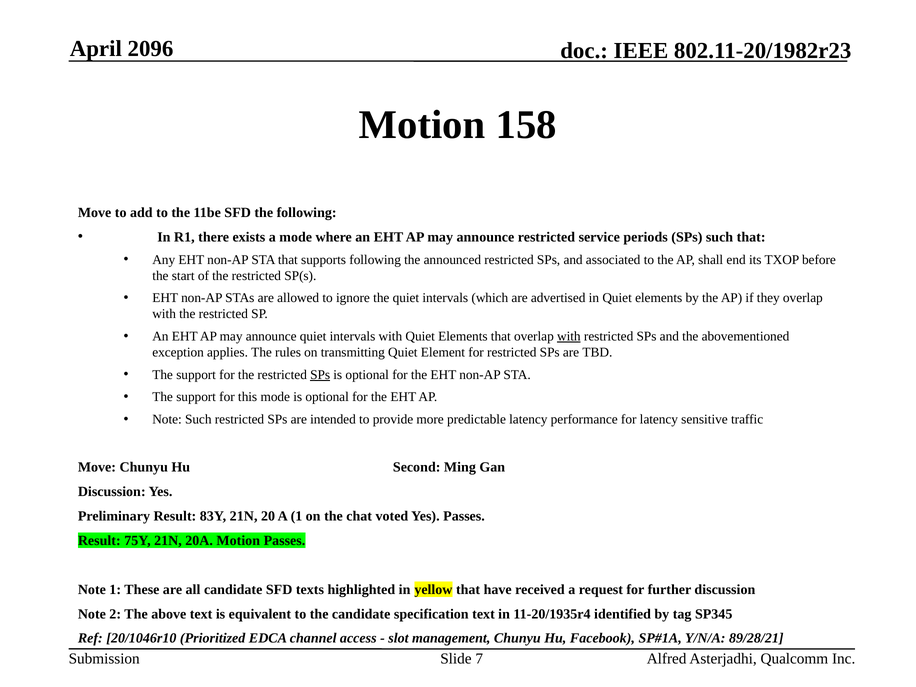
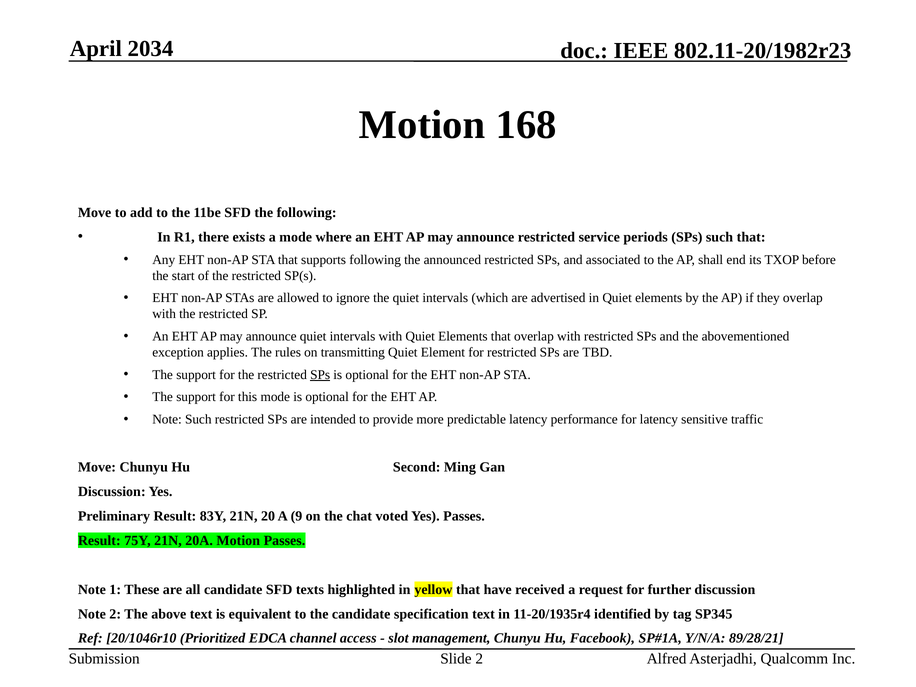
2096: 2096 -> 2034 (150, 49)
158: 158 -> 168 (526, 125)
with underline: present -> none (569, 336)
A 1: 1 -> 9 (296, 516)
Slide 7: 7 -> 2 (479, 659)
